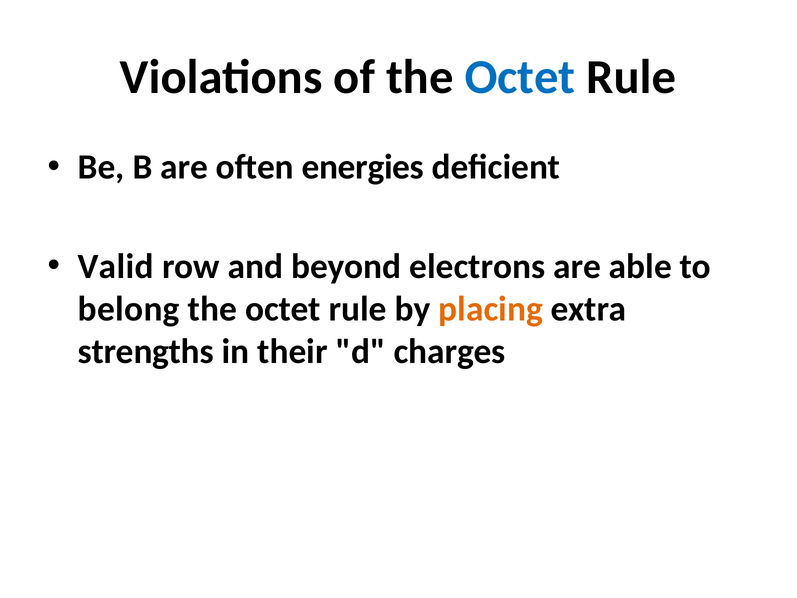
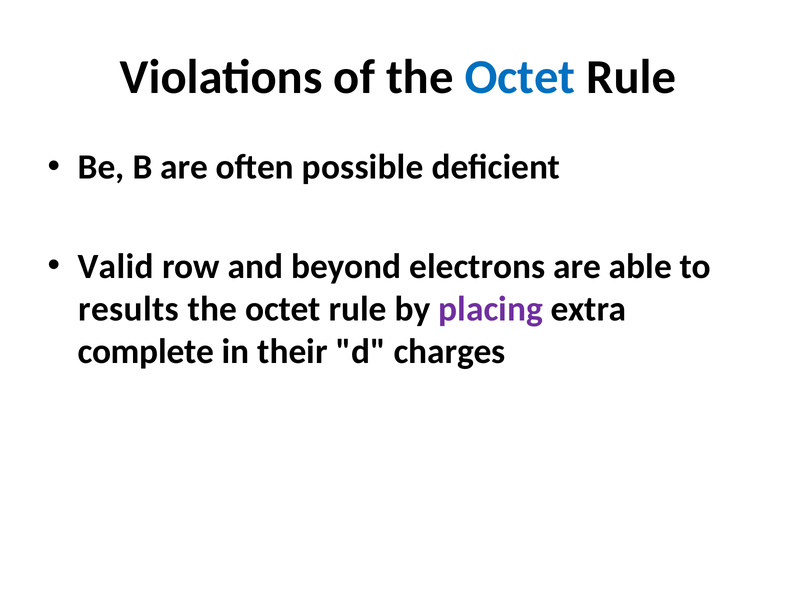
energies: energies -> possible (363, 167)
belong: belong -> results (129, 309)
placing colour: orange -> purple (491, 309)
strengths: strengths -> complete (146, 351)
